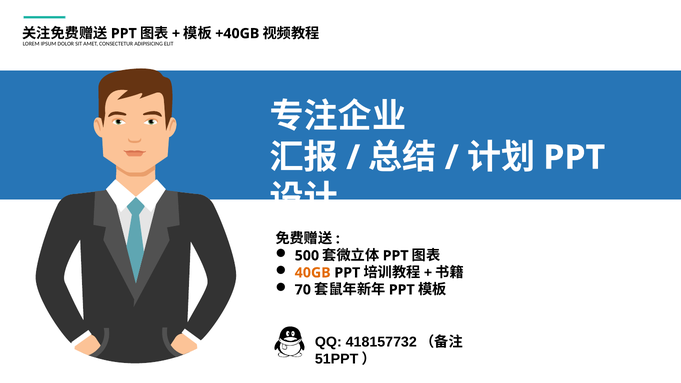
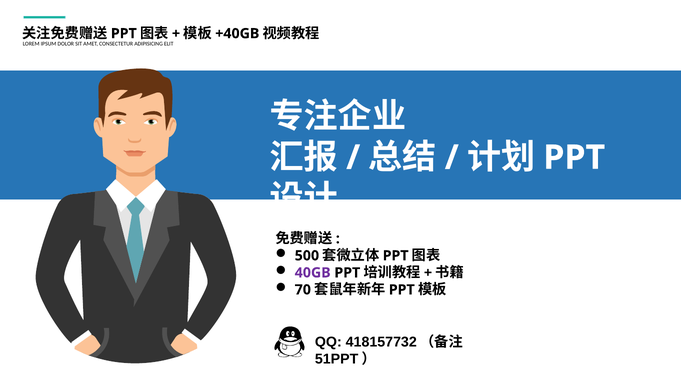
40GB colour: orange -> purple (313, 273)
